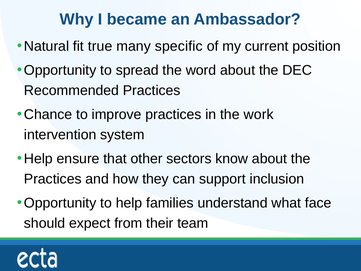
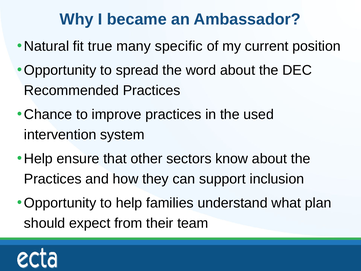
work: work -> used (259, 114)
face: face -> plan (318, 203)
